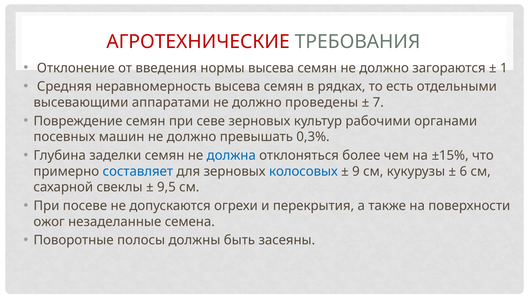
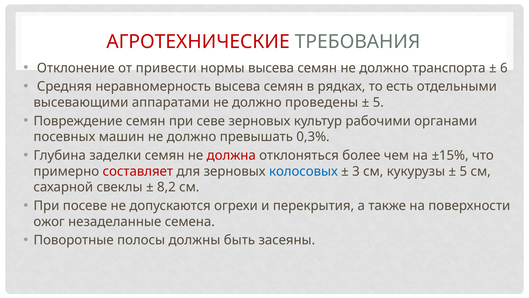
введения: введения -> привести (166, 68)
загораются: загораются -> транспорта (449, 68)
1: 1 -> 6 (504, 68)
7: 7 -> 5 (378, 102)
должна colour: blue -> red (231, 155)
составляет colour: blue -> red (138, 171)
9: 9 -> 3 (356, 171)
6: 6 -> 5 (463, 171)
9,5: 9,5 -> 8,2 (166, 187)
